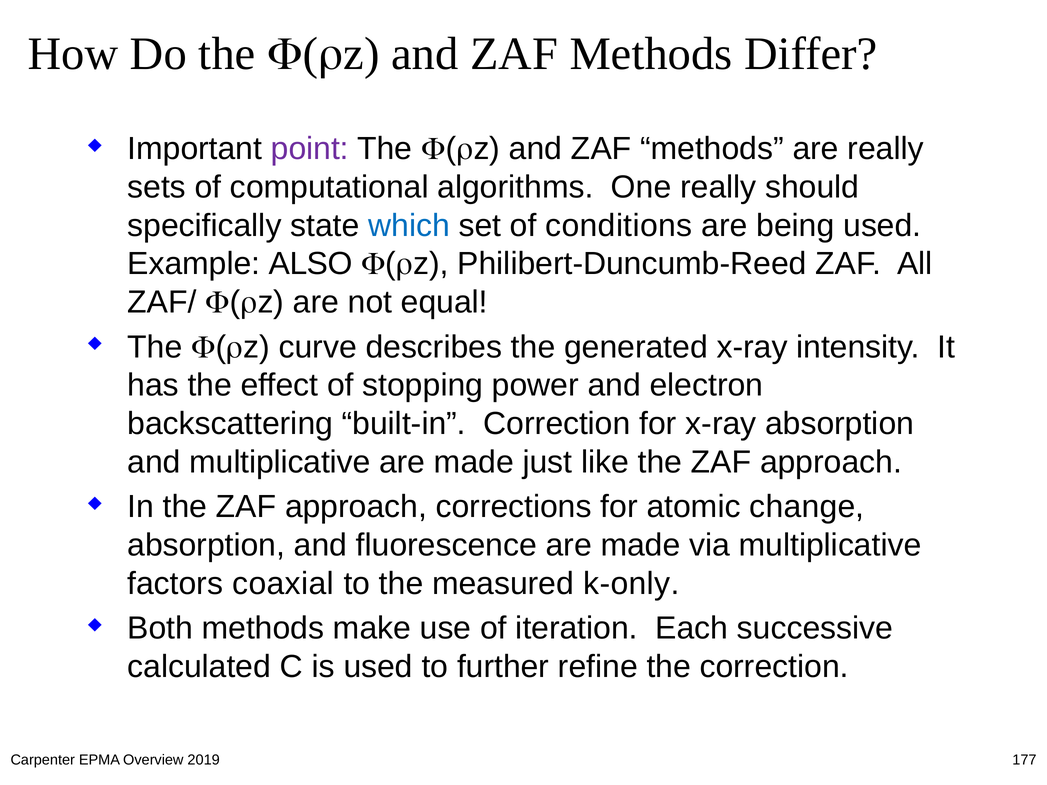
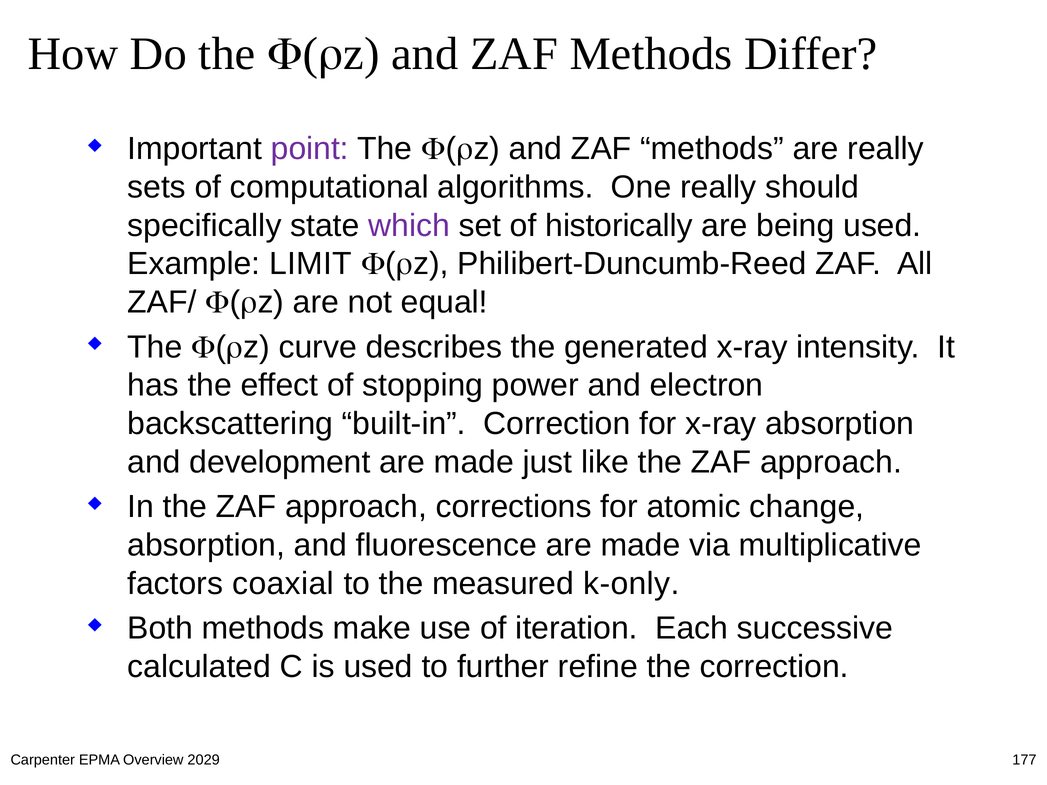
which colour: blue -> purple (409, 226)
conditions: conditions -> historically (619, 226)
ALSO: ALSO -> LIMIT (310, 264)
and multiplicative: multiplicative -> development (280, 462)
2019: 2019 -> 2029 (204, 760)
